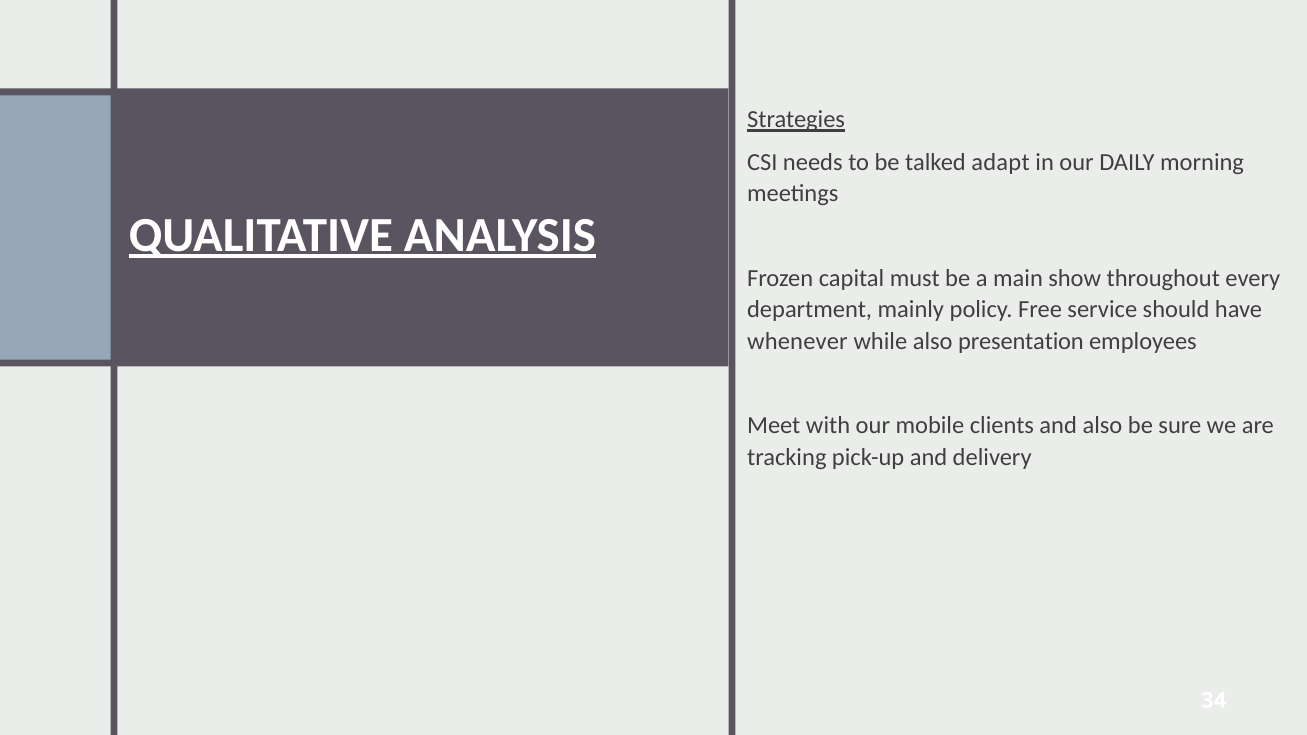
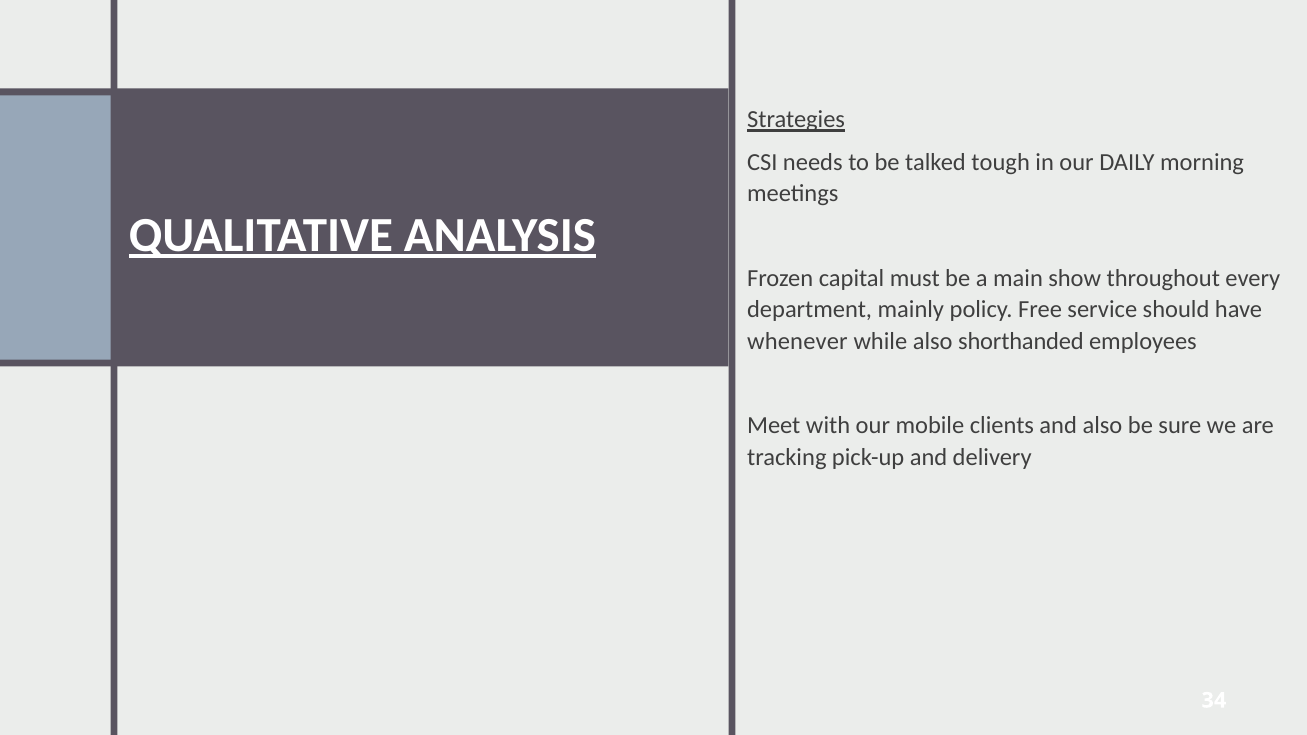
adapt: adapt -> tough (1001, 162)
presentation: presentation -> shorthanded (1021, 341)
